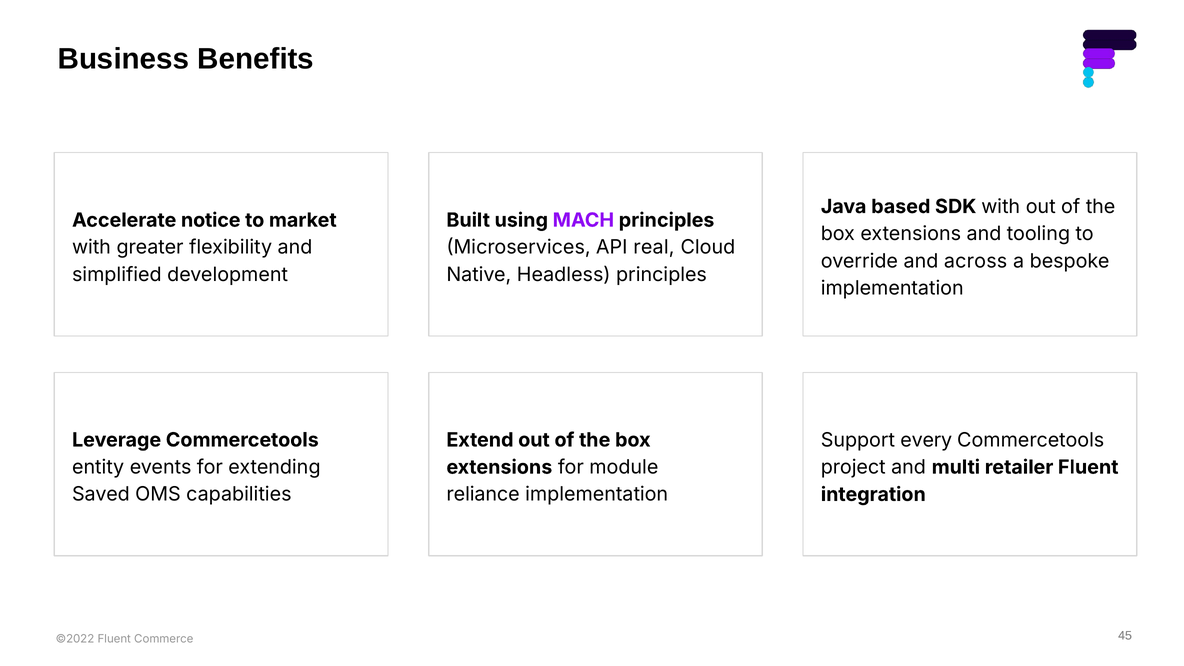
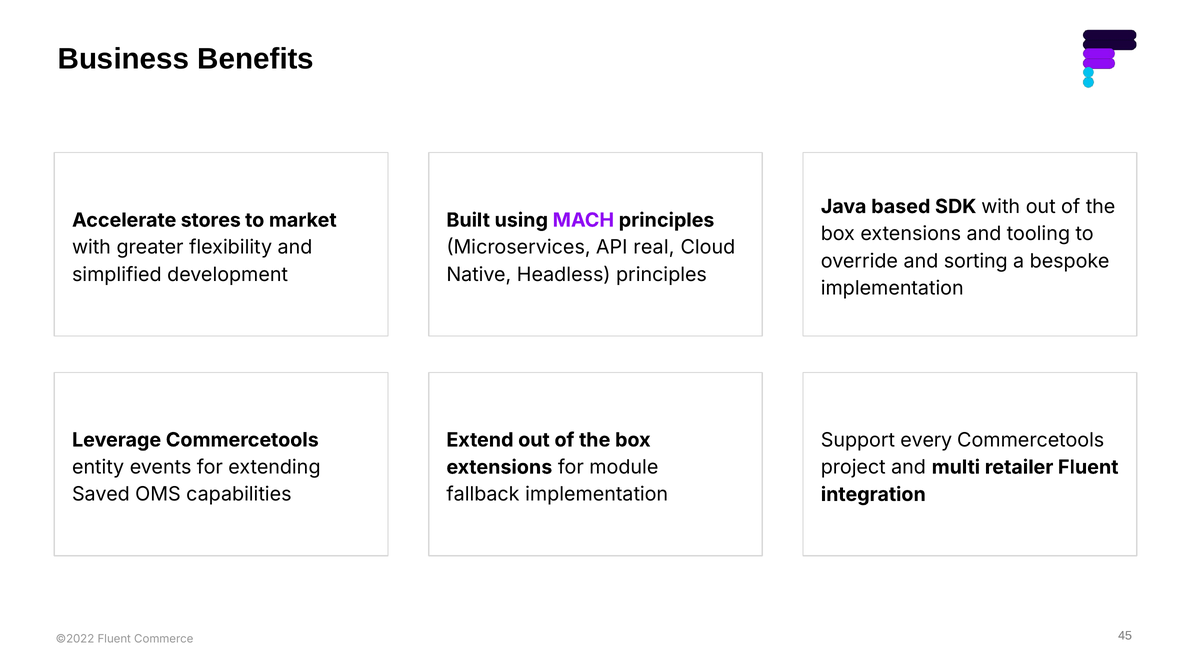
notice: notice -> stores (211, 220)
across: across -> sorting (976, 261)
reliance: reliance -> fallback (483, 494)
